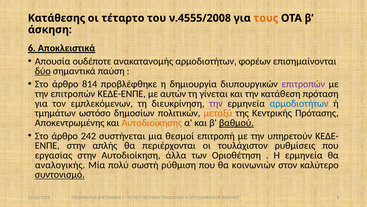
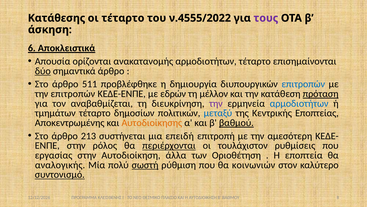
ν.4555/2008: ν.4555/2008 -> ν.4555/2022 (200, 18)
τους colour: orange -> purple (266, 18)
ουδέποτε: ουδέποτε -> ορίζονται (92, 61)
αρμοδιοτήτων φορέων: φορέων -> τέταρτο (255, 61)
σημαντικά παύση: παύση -> άρθρο (111, 71)
814: 814 -> 511 (90, 84)
επιτροπών colour: purple -> blue (303, 84)
αυτών: αυτών -> εδρών (173, 94)
γίνεται: γίνεται -> μέλλον (214, 94)
πρόταση underline: none -> present (321, 94)
εμπλεκόμενων: εμπλεκόμενων -> αναβαθμίζεται (102, 103)
τμημάτων ωστόσο: ωστόσο -> τέταρτο (95, 113)
μεταξύ colour: orange -> blue (218, 113)
Πρότασης: Πρότασης -> Εποπτείας (317, 113)
242: 242 -> 213 (88, 136)
θεσμοί: θεσμοί -> επειδή (180, 136)
υπηρετούν: υπηρετούν -> αμεσότερη (290, 136)
απλής: απλής -> ρόλος (105, 145)
περιέρχονται underline: none -> present (169, 145)
Η ερμηνεία: ερμηνεία -> εποπτεία (304, 155)
σωστή underline: none -> present (145, 165)
